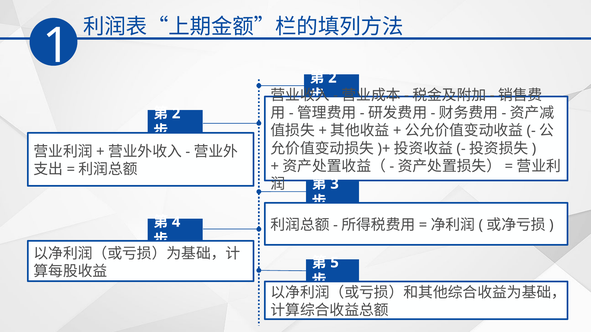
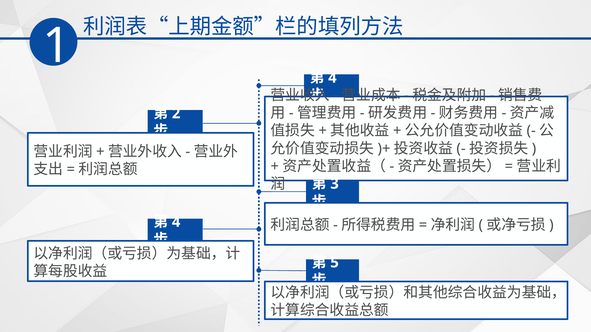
2: 2 -> 4 (332, 78)
